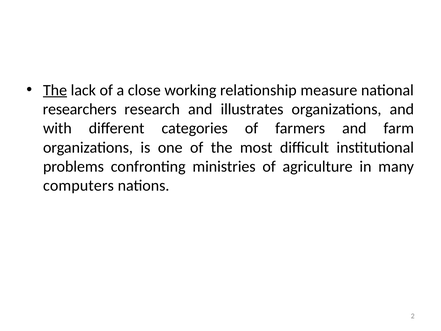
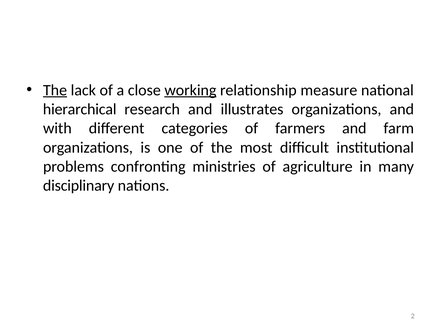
working underline: none -> present (190, 90)
researchers: researchers -> hierarchical (80, 109)
computers: computers -> disciplinary (79, 186)
